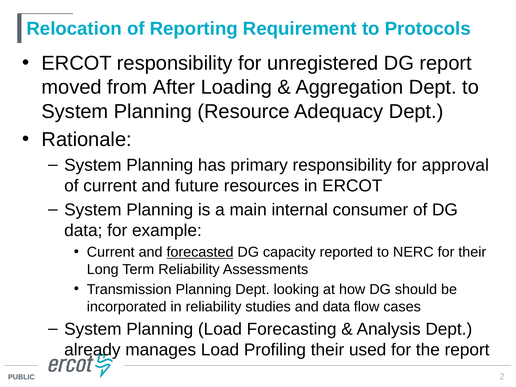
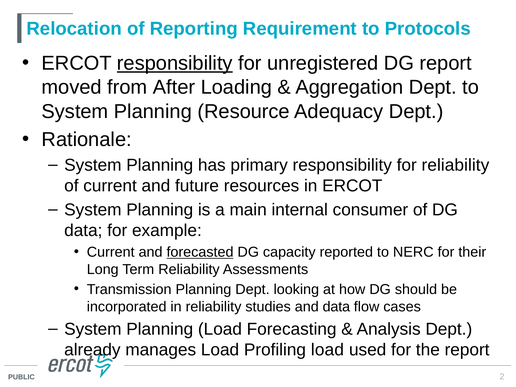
responsibility underline: none -> present (175, 63)
for approval: approval -> reliability (455, 165)
Profiling their: their -> load (327, 350)
